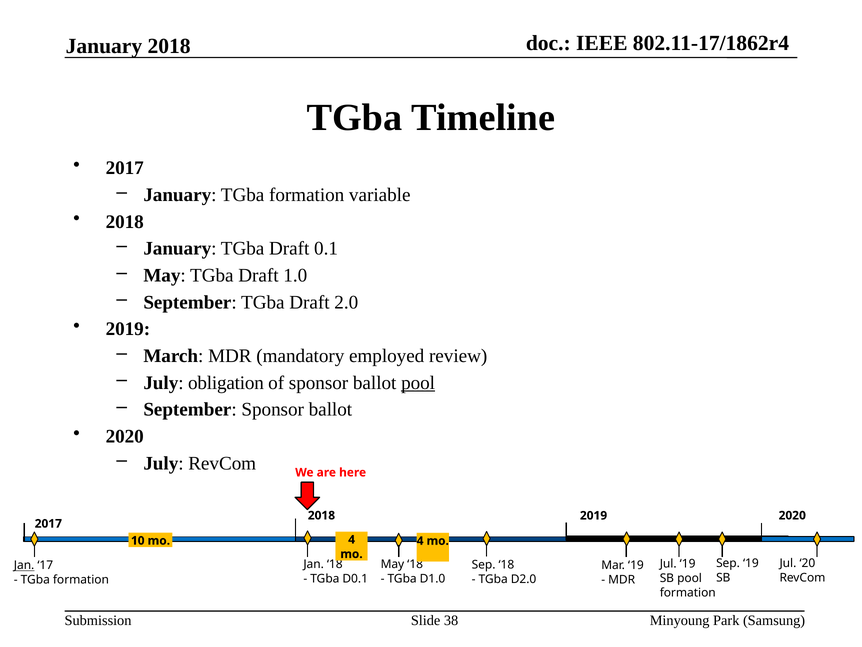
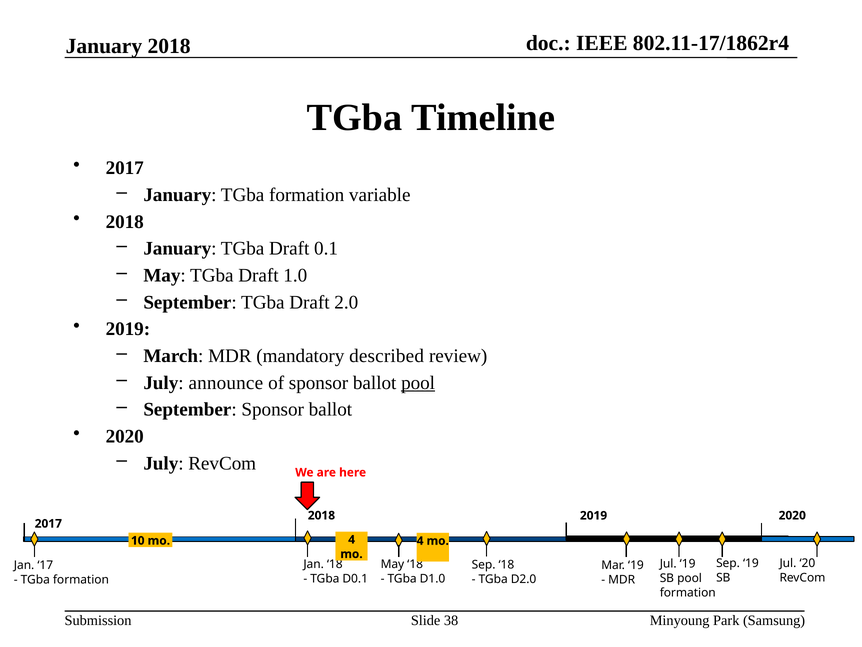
employed: employed -> described (387, 356)
obligation: obligation -> announce (226, 382)
Jan underline: present -> none (24, 565)
